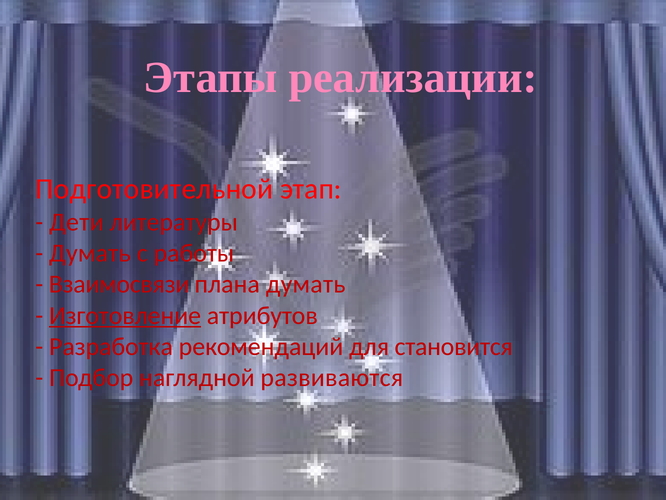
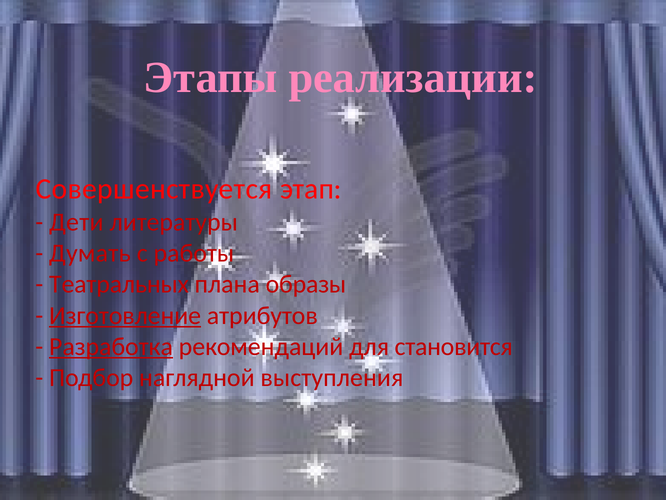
Подготовительной: Подготовительной -> Совершенствуется (154, 189)
Взаимосвязи: Взаимосвязи -> Театральных (119, 284)
плана думать: думать -> образы (306, 284)
Разработка underline: none -> present (111, 346)
развиваются: развиваются -> выступления (332, 377)
